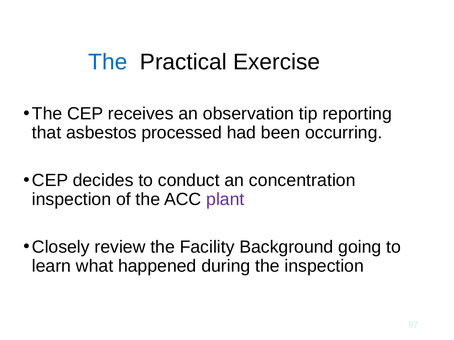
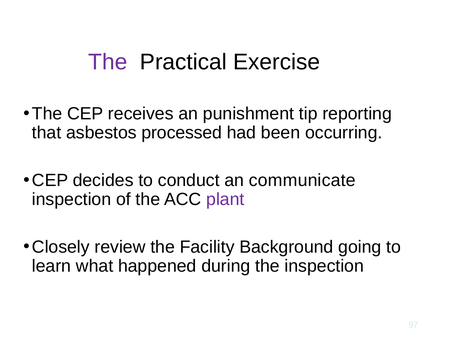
The colour: blue -> purple (108, 62)
observation: observation -> punishment (249, 114)
concentration: concentration -> communicate (302, 181)
